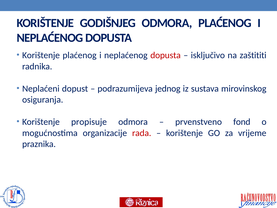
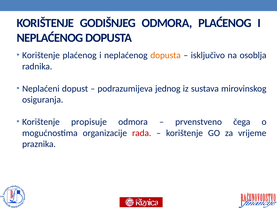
dopusta colour: red -> orange (166, 55)
zaštititi: zaštititi -> osoblja (253, 55)
fond: fond -> čega (242, 122)
